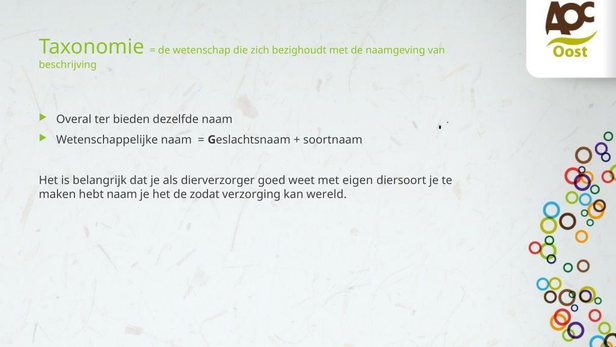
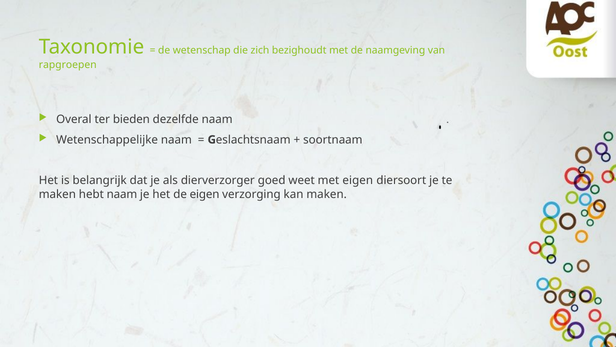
beschrijving: beschrijving -> rapgroepen (68, 65)
de zodat: zodat -> eigen (205, 194)
kan wereld: wereld -> maken (327, 194)
